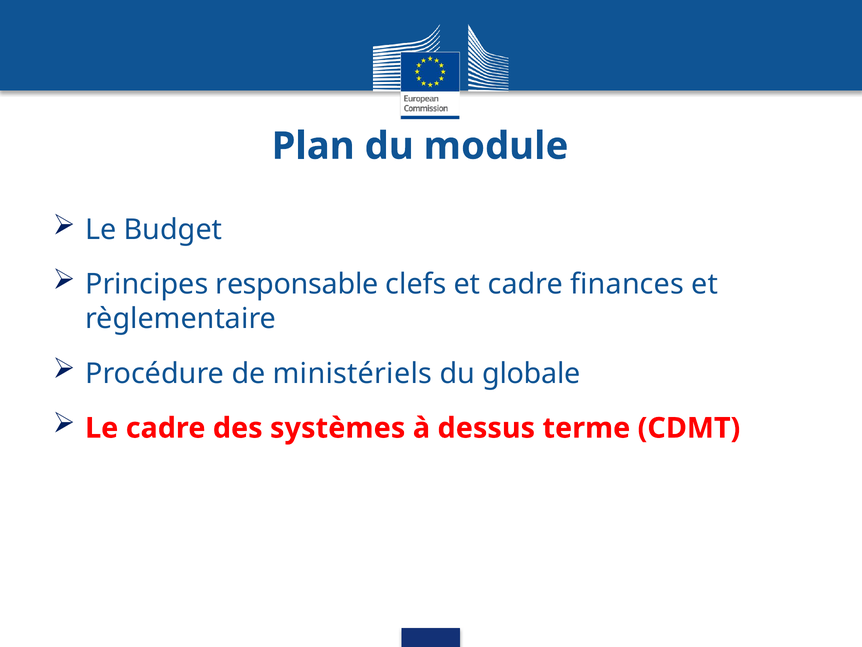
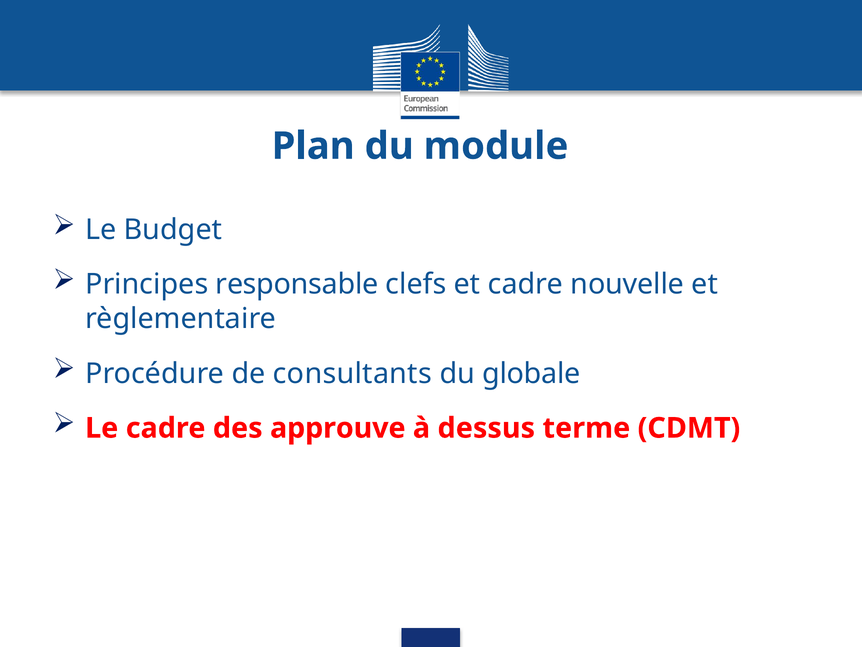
finances: finances -> nouvelle (627, 284)
ministériels: ministériels -> consultants (352, 373)
systèmes: systèmes -> approuve (338, 428)
